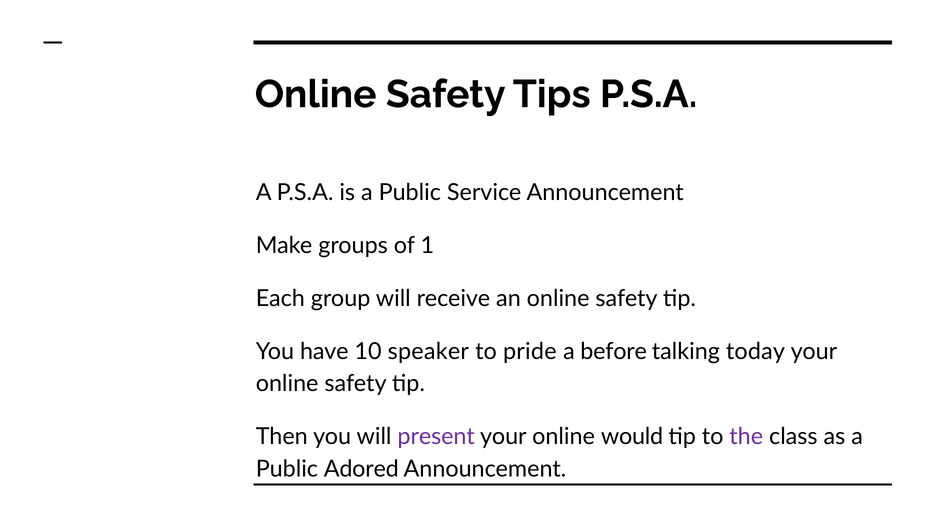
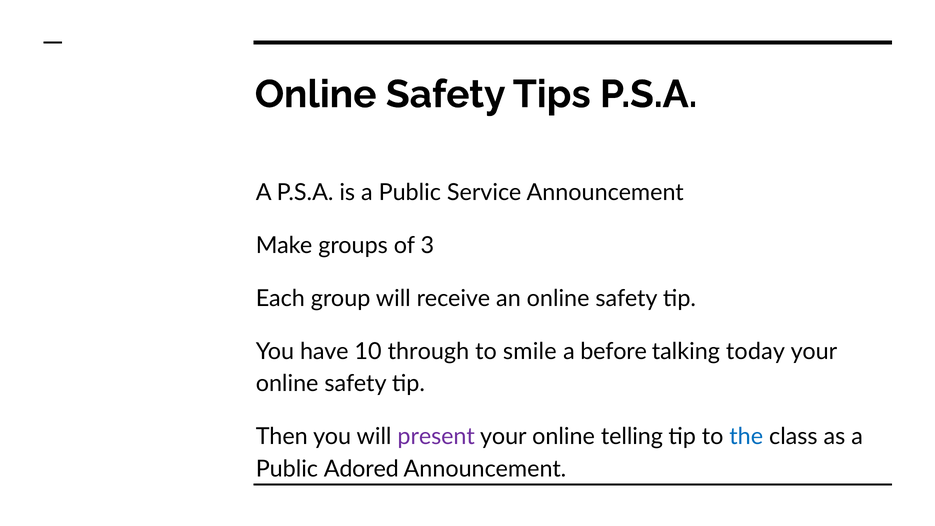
1: 1 -> 3 (427, 245)
speaker: speaker -> through (428, 351)
pride: pride -> smile (530, 351)
would: would -> telling (632, 437)
the colour: purple -> blue (746, 437)
